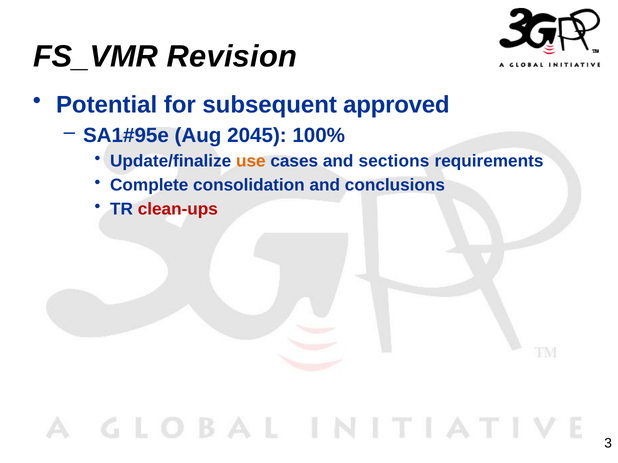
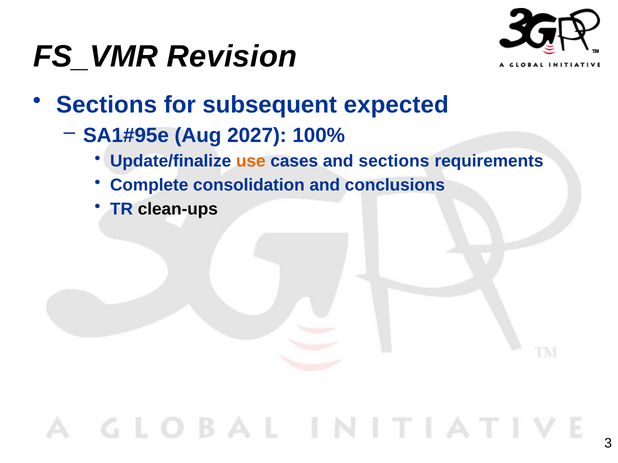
Potential: Potential -> Sections (107, 105)
approved: approved -> expected (396, 105)
2045: 2045 -> 2027 (257, 135)
clean-ups colour: red -> black (178, 209)
